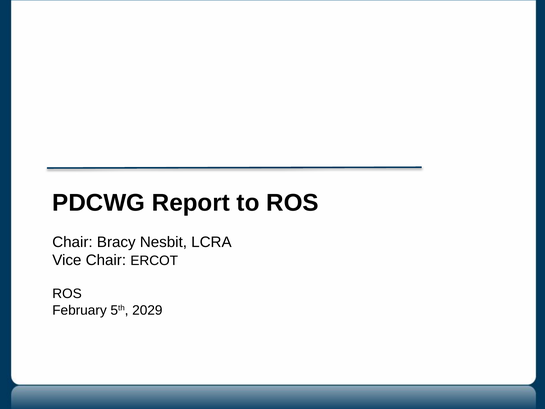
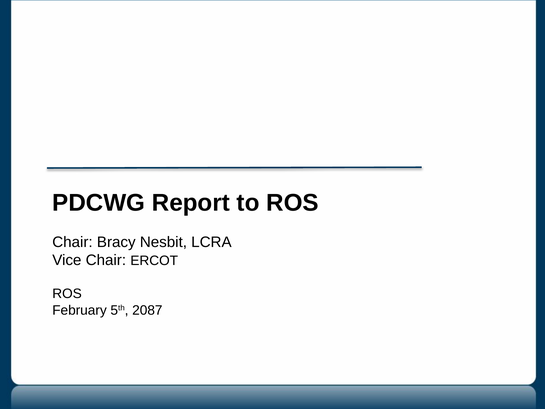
2029: 2029 -> 2087 (147, 310)
